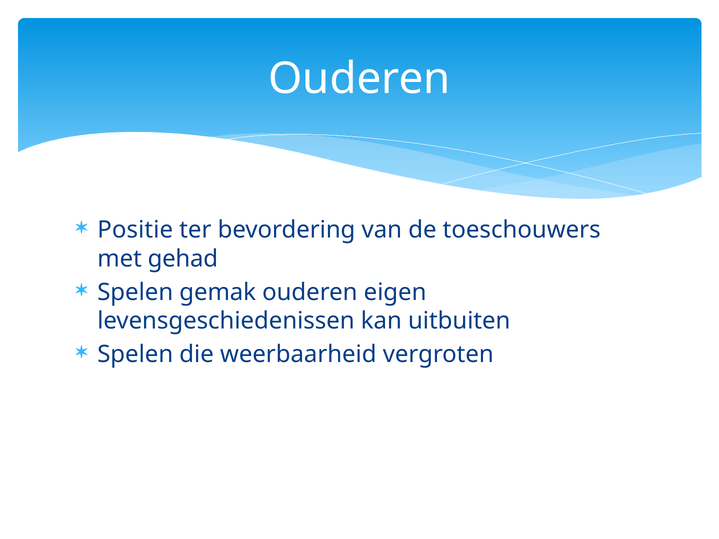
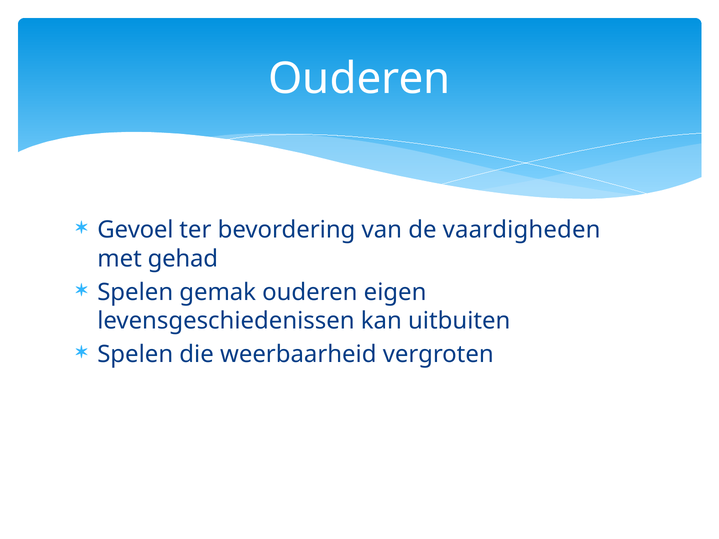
Positie: Positie -> Gevoel (135, 230)
toeschouwers: toeschouwers -> vaardigheden (522, 230)
